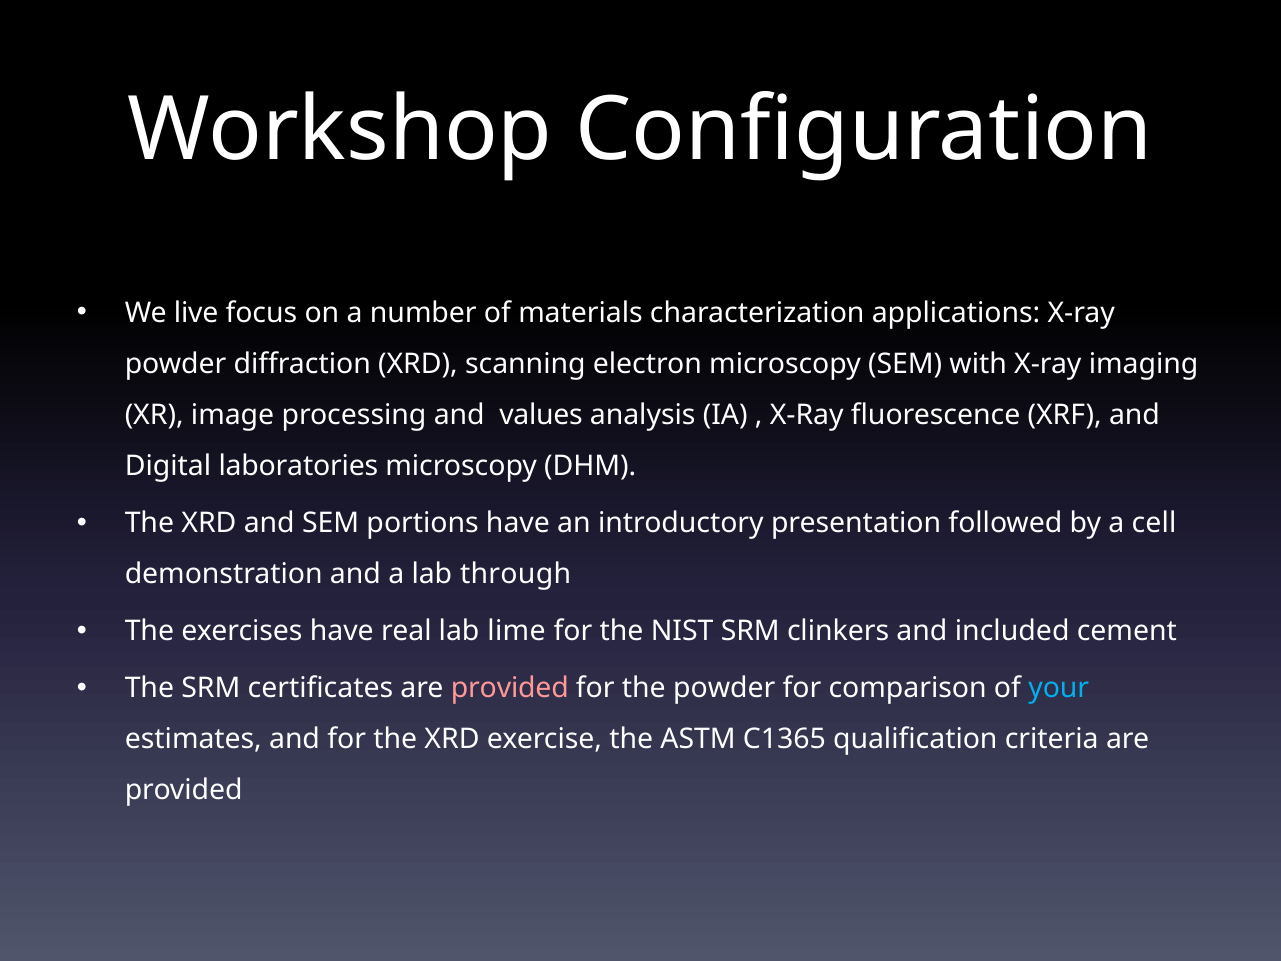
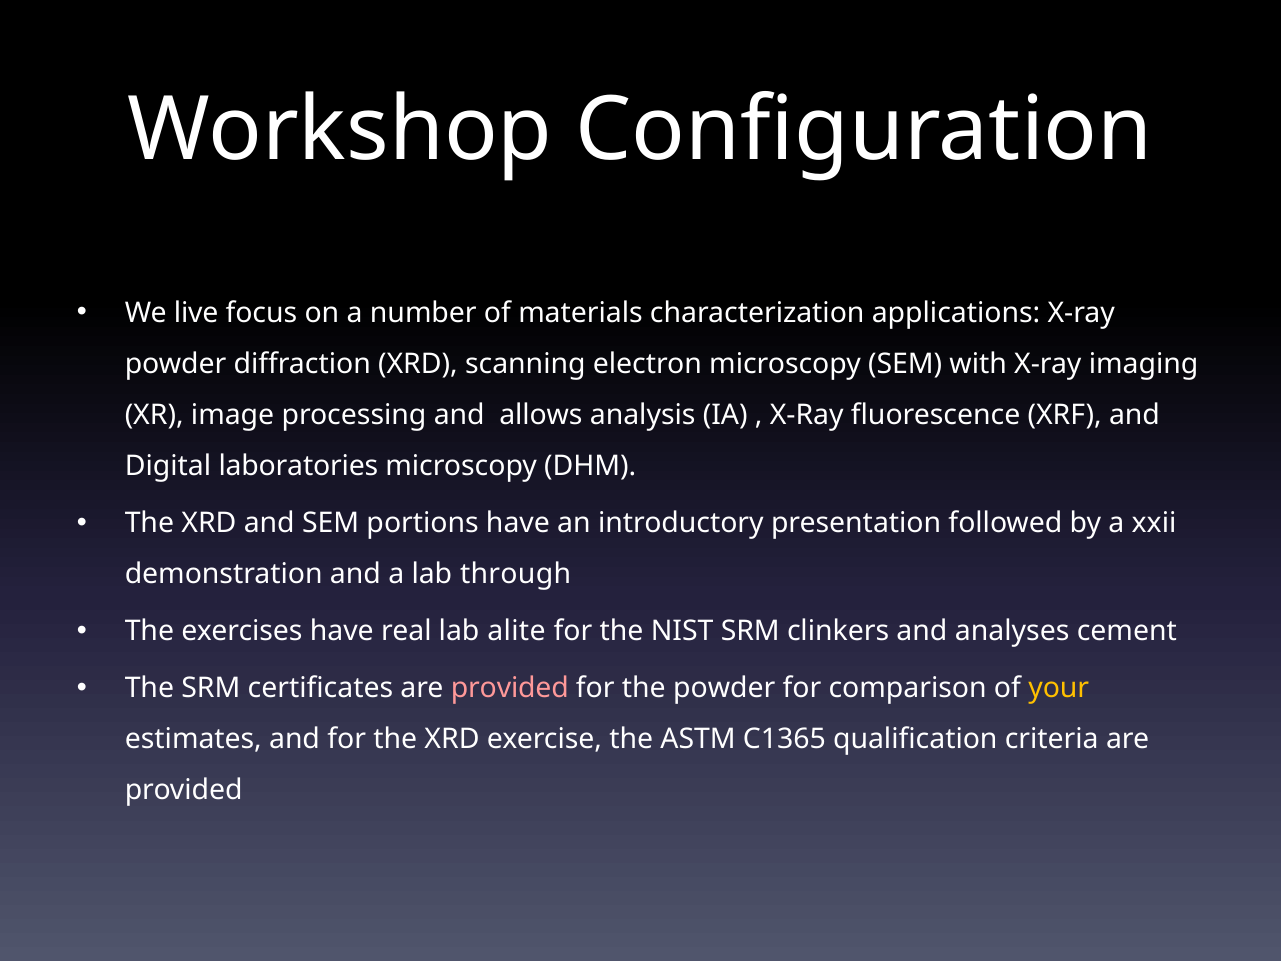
values: values -> allows (541, 415)
cell: cell -> xxii (1154, 523)
lime: lime -> alite (517, 631)
included: included -> analyses (1012, 631)
your colour: light blue -> yellow (1059, 688)
